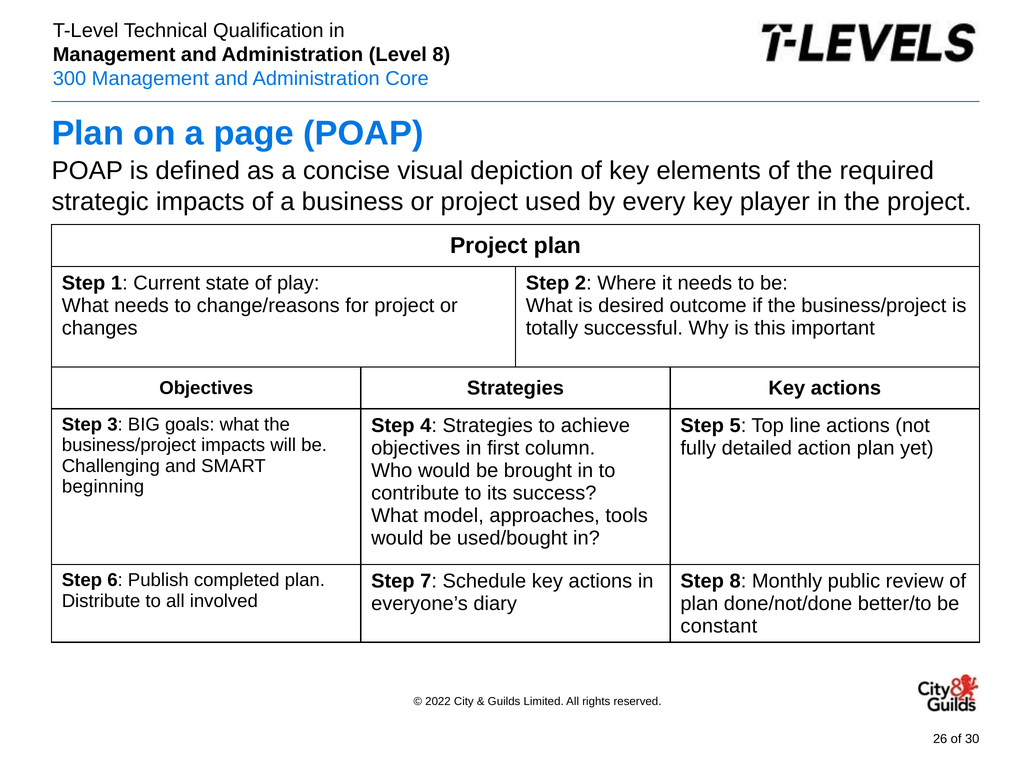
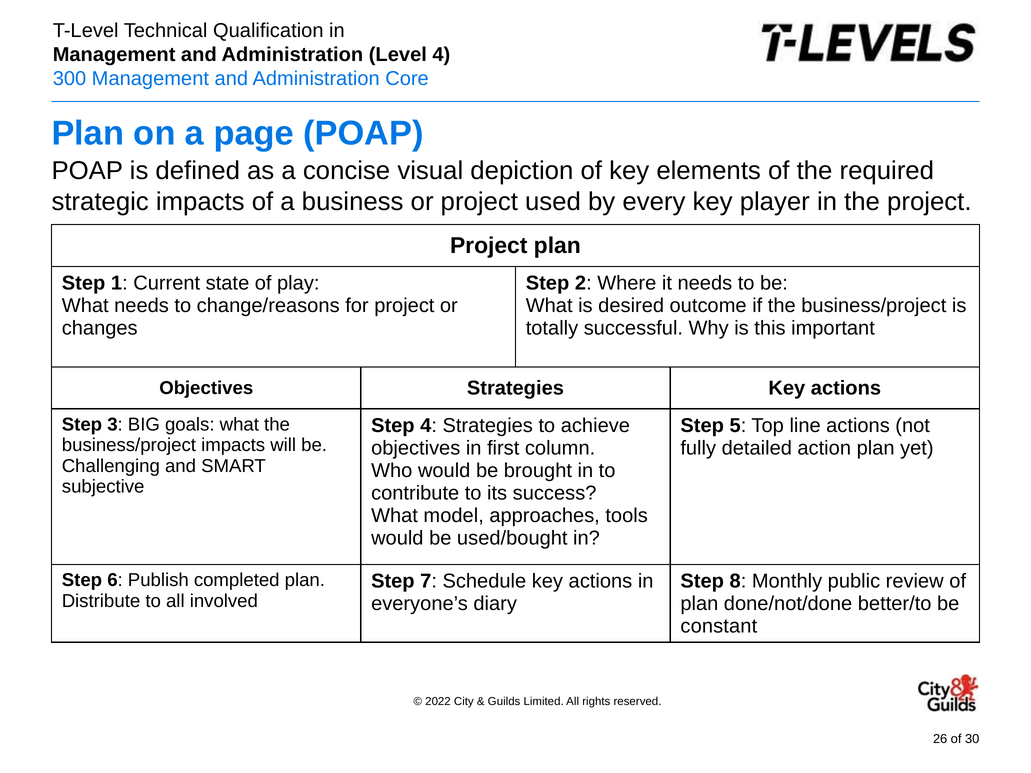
8: 8 -> 4 (441, 55)
beginning: beginning -> subjective (103, 487)
